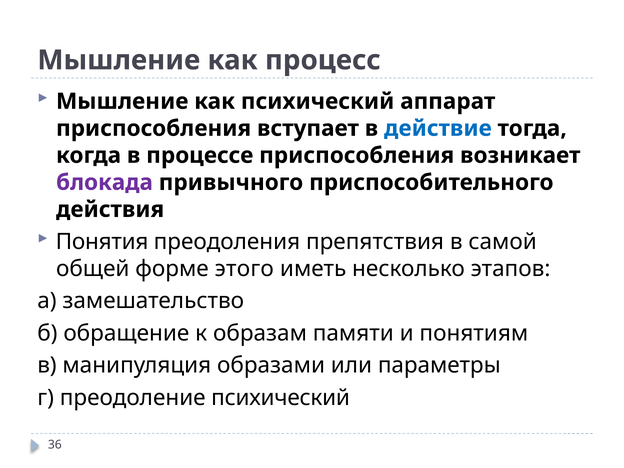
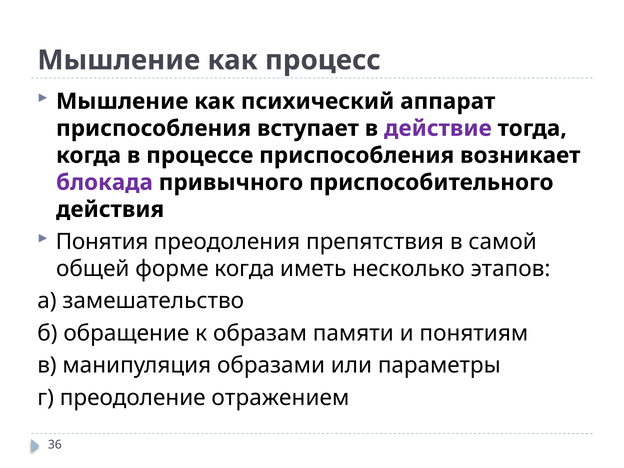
действие colour: blue -> purple (438, 128)
форме этого: этого -> когда (245, 269)
преодоление психический: психический -> отражением (280, 398)
